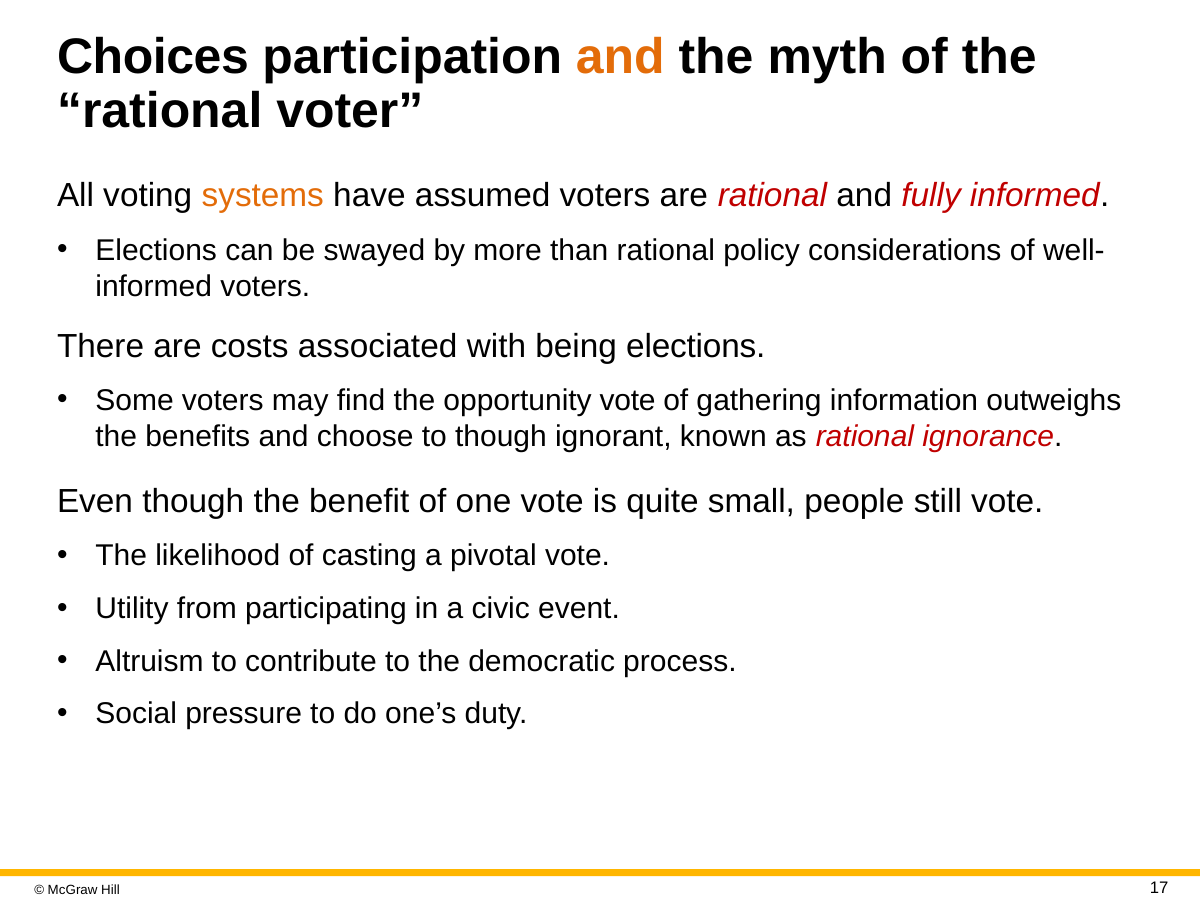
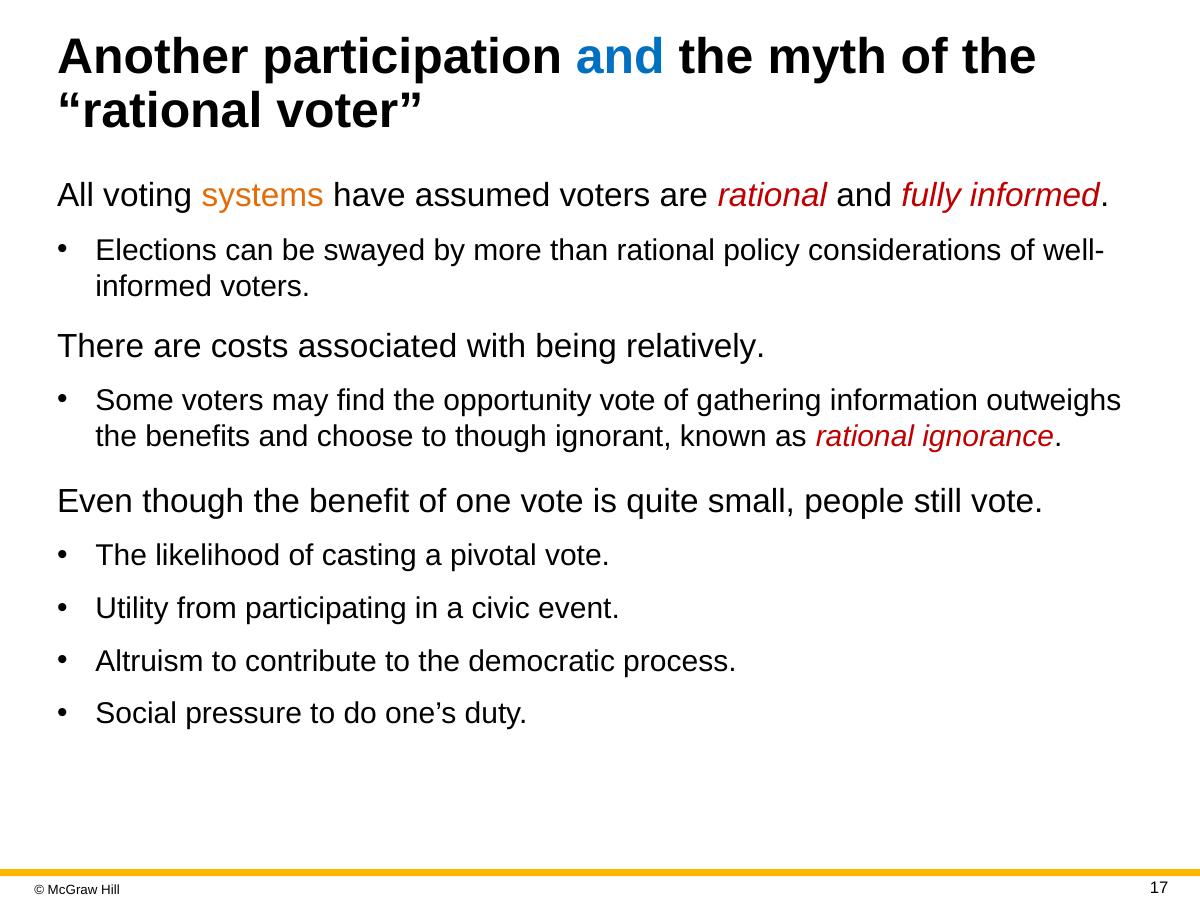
Choices: Choices -> Another (153, 57)
and colour: orange -> blue (620, 57)
being elections: elections -> relatively (696, 346)
